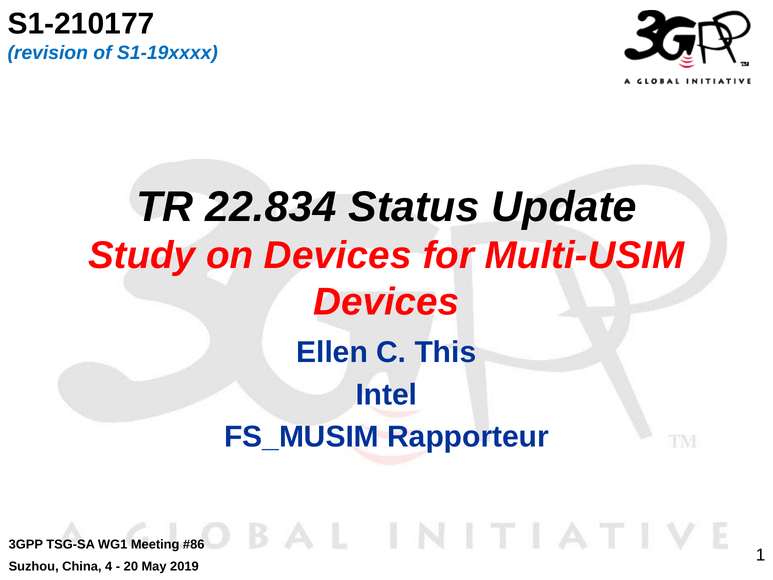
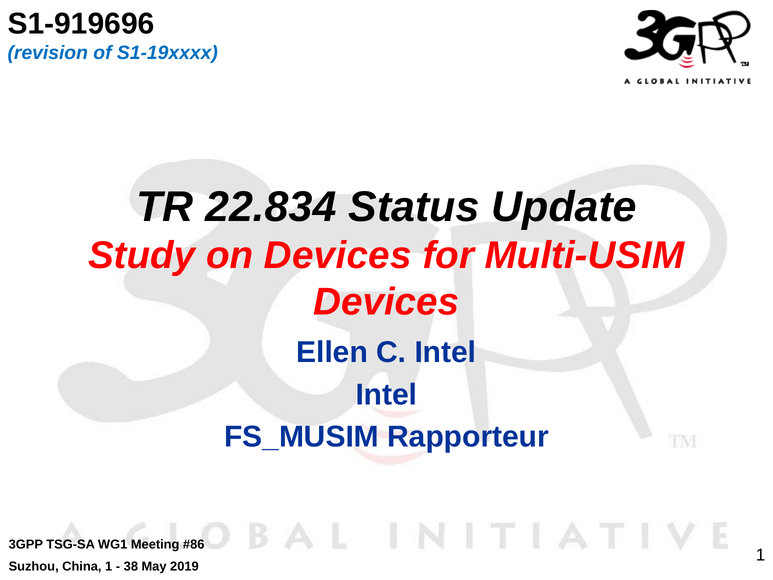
S1-210177: S1-210177 -> S1-919696 (81, 24)
C This: This -> Intel (445, 352)
China 4: 4 -> 1 (109, 566)
20: 20 -> 38 (131, 566)
